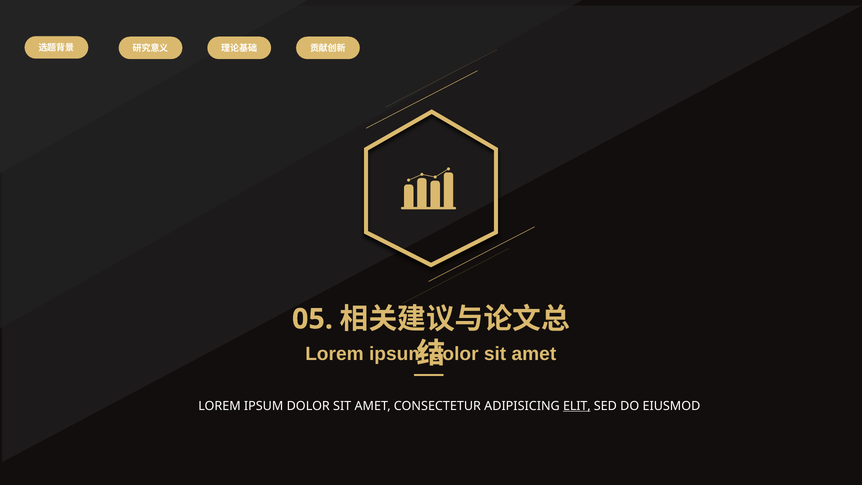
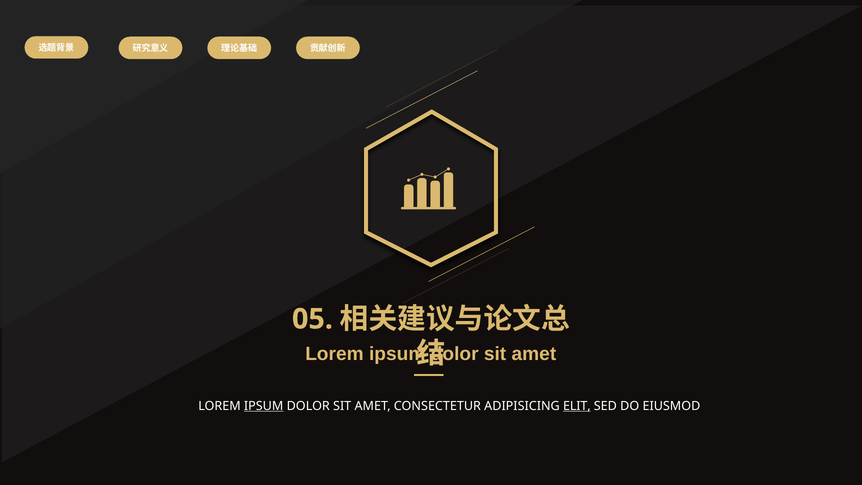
IPSUM underline: none -> present (264, 406)
